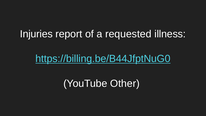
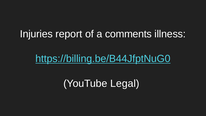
requested: requested -> comments (128, 34)
Other: Other -> Legal (125, 83)
